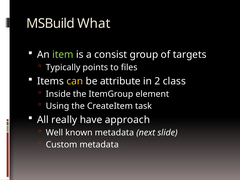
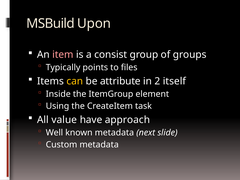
What: What -> Upon (94, 24)
item colour: light green -> pink (63, 55)
targets: targets -> groups (190, 55)
class: class -> itself (174, 81)
really: really -> value (64, 120)
